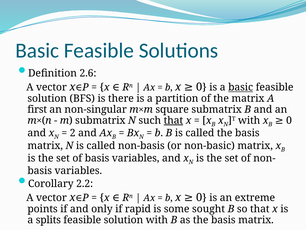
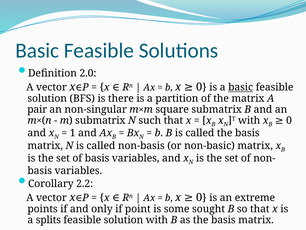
2.6: 2.6 -> 2.0 (88, 73)
first: first -> pair (37, 109)
that underline: present -> none (173, 120)
2: 2 -> 1 (73, 133)
rapid: rapid -> point (138, 208)
